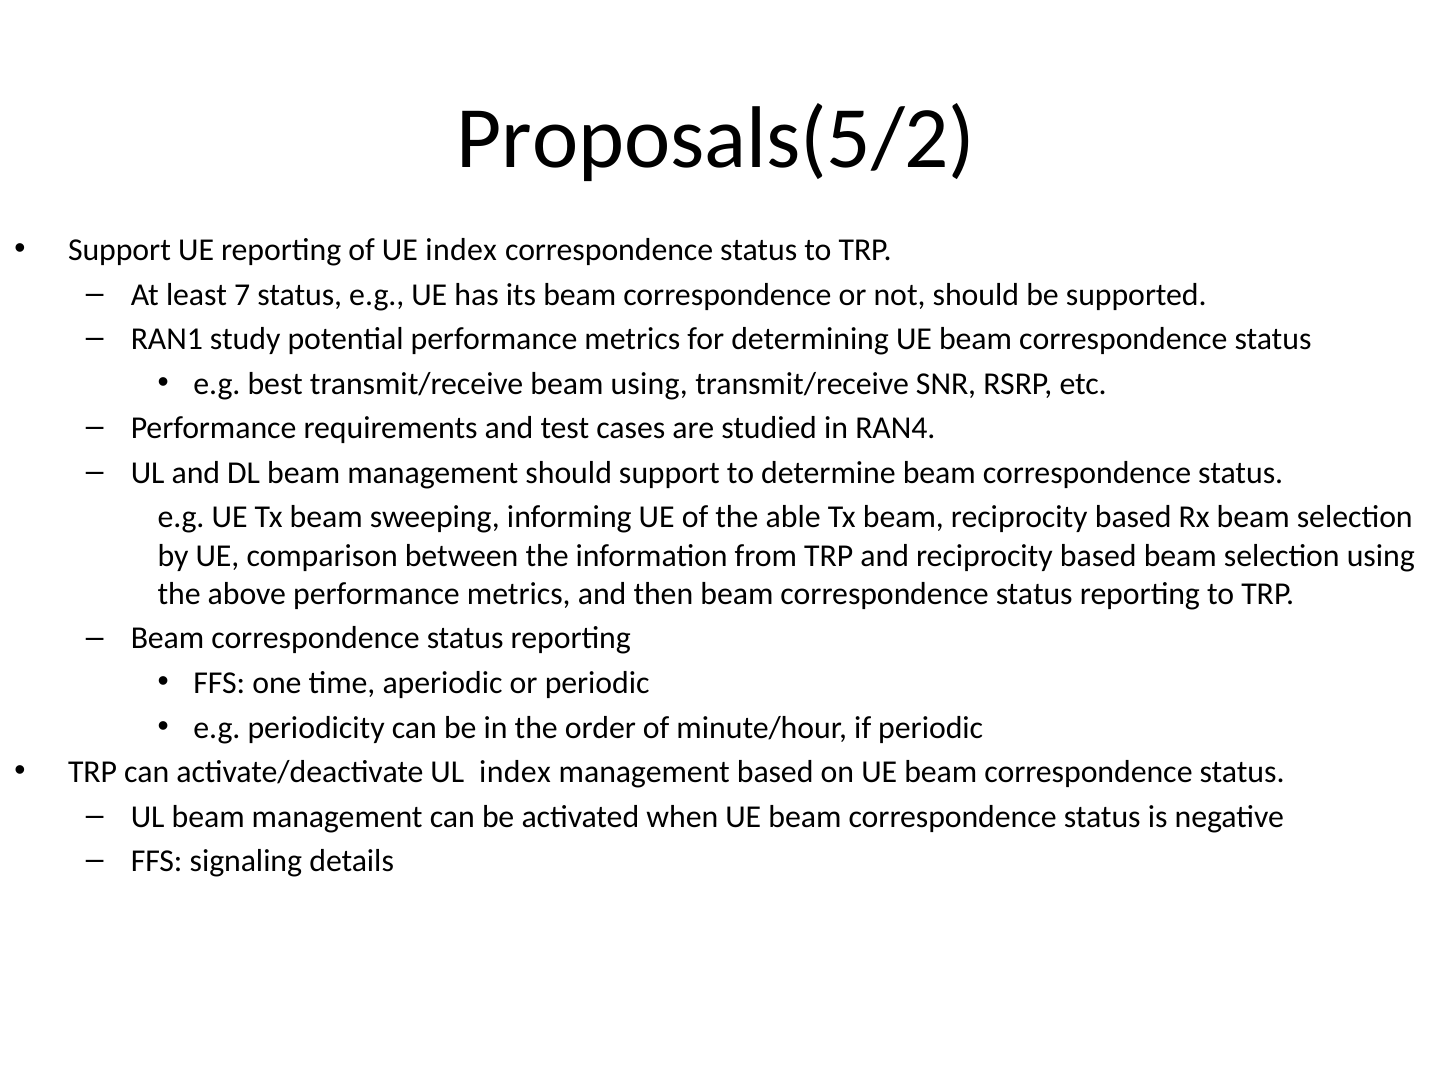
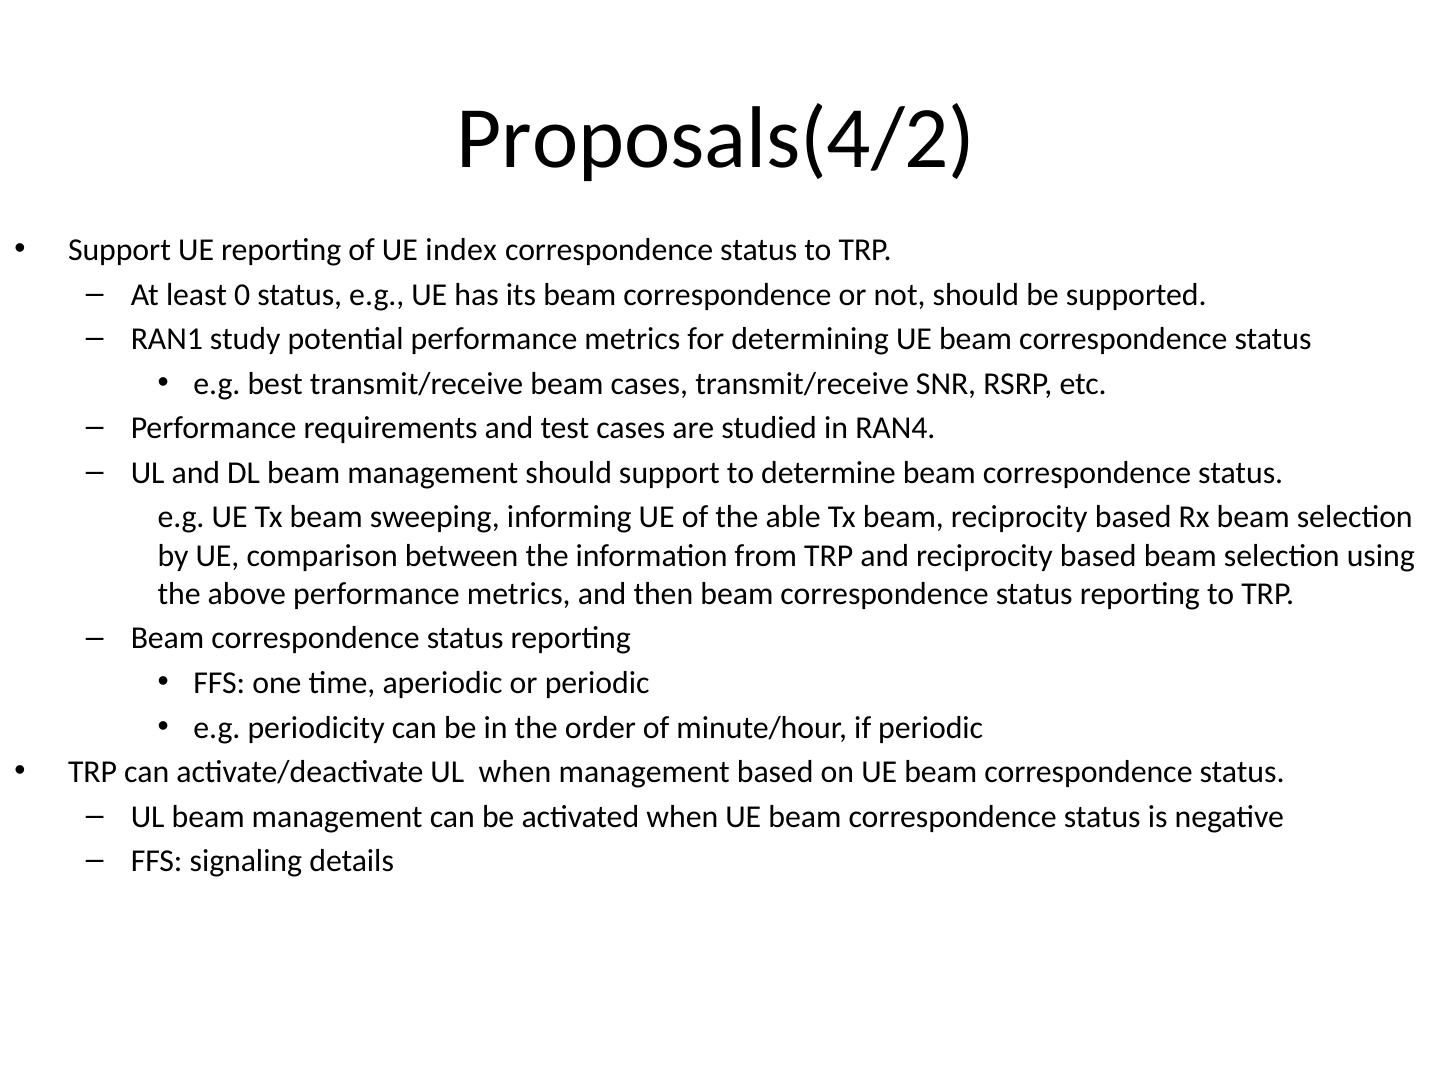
Proposals(5/2: Proposals(5/2 -> Proposals(4/2 (716, 139)
7: 7 -> 0 (242, 294)
beam using: using -> cases (649, 384)
UL index: index -> when (515, 772)
